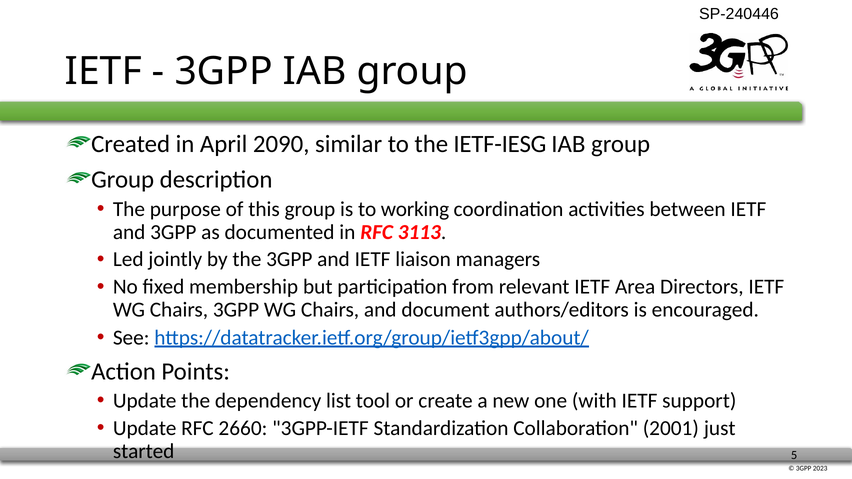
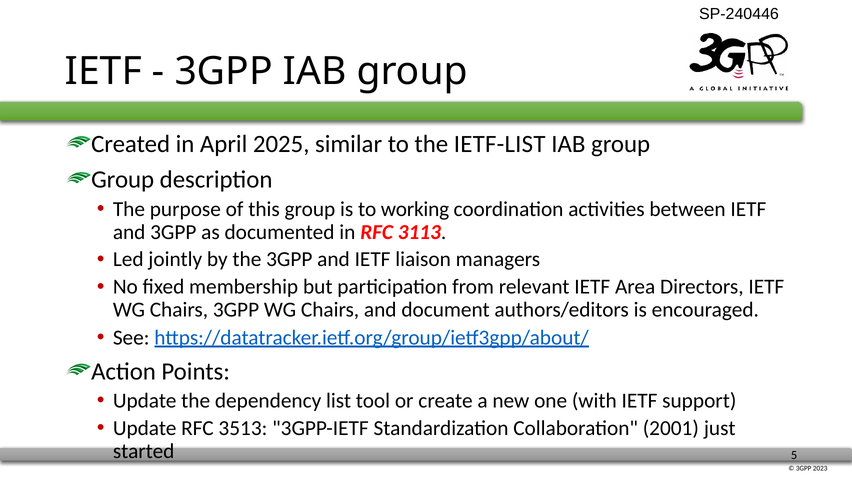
2090: 2090 -> 2025 (281, 144)
IETF-IESG: IETF-IESG -> IETF-LIST (500, 144)
2660: 2660 -> 3513 (243, 428)
